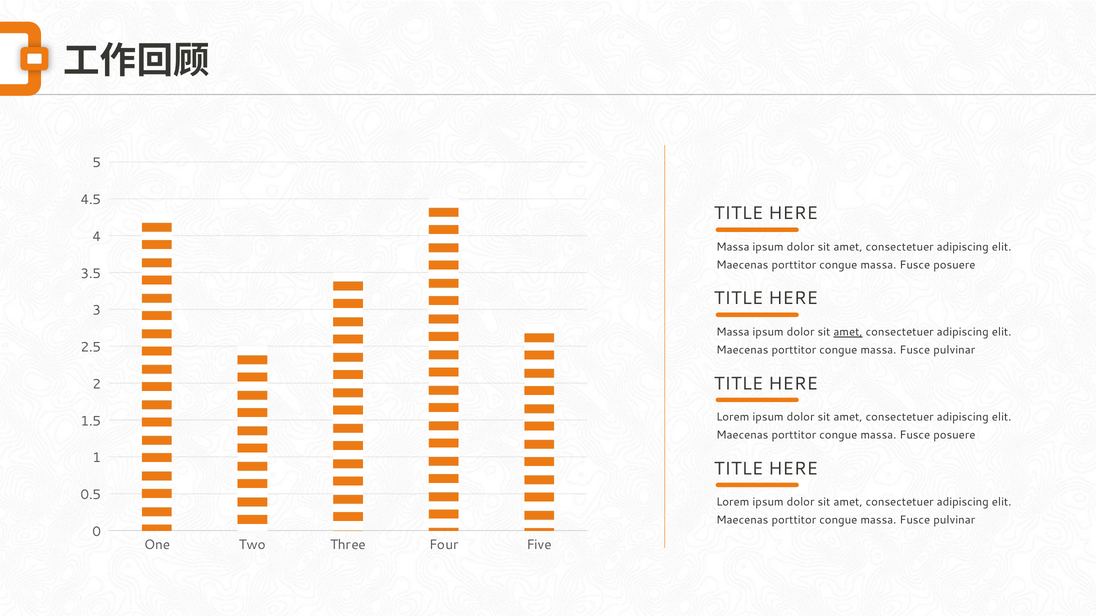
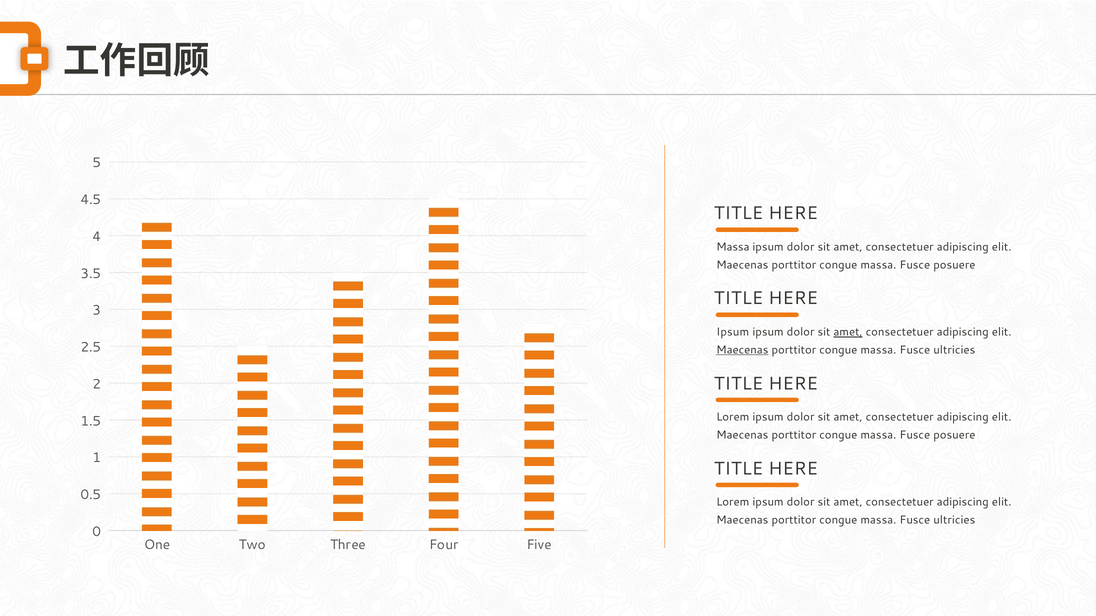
Massa: Massa -> Ipsum (733, 332)
Maecenas underline: none -> present (742, 350)
pulvinar: pulvinar -> ultricies (954, 350)
pulvinar: pulvinar -> ultricies (954, 520)
